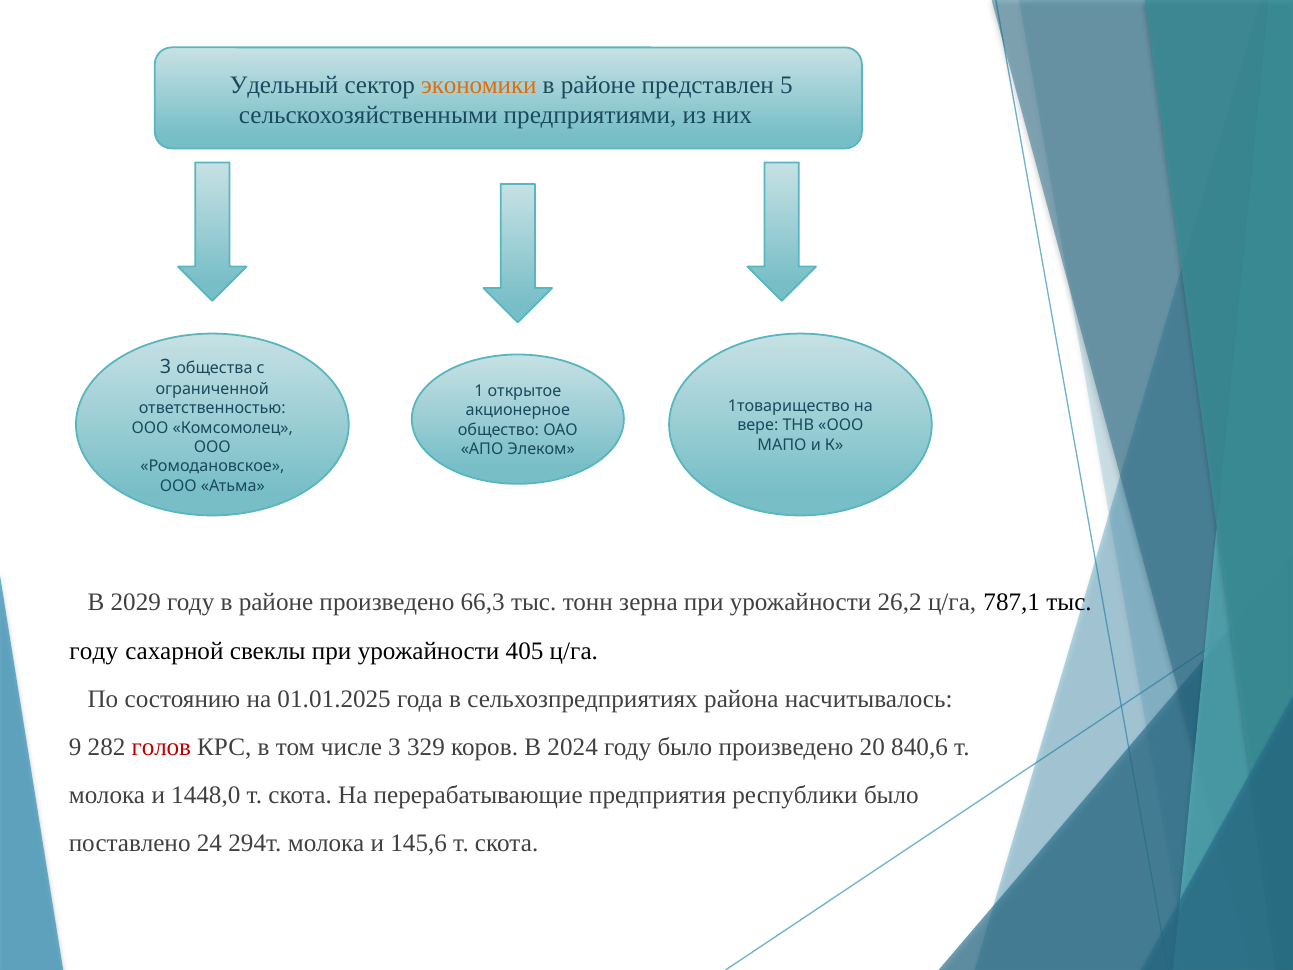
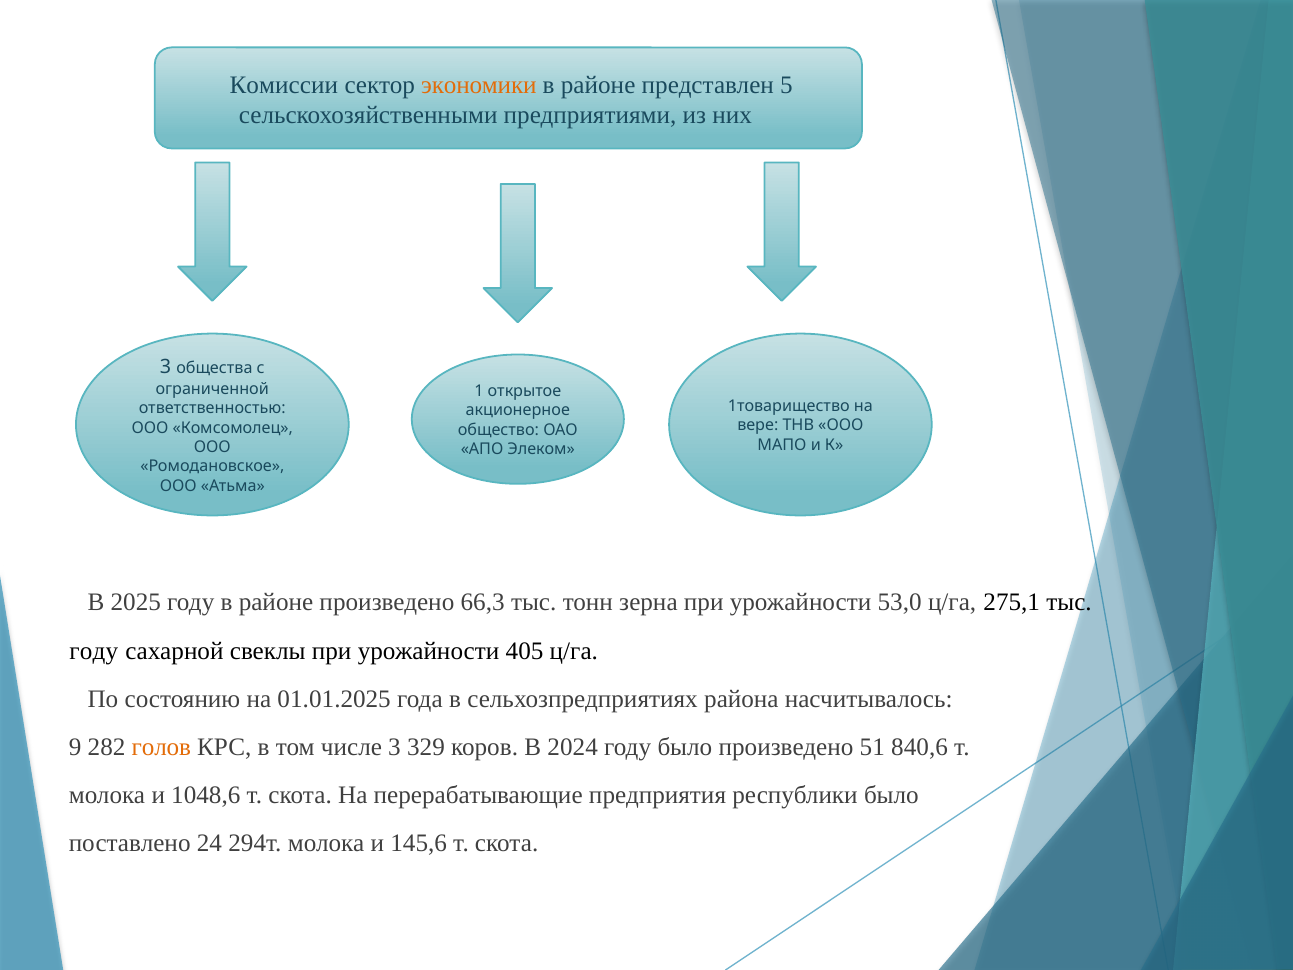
Удельный: Удельный -> Комиссии (284, 85)
2029: 2029 -> 2025 (136, 602)
26,2: 26,2 -> 53,0 (900, 602)
787,1: 787,1 -> 275,1 (1012, 602)
голов colour: red -> orange (161, 747)
20: 20 -> 51 (872, 747)
1448,0: 1448,0 -> 1048,6 (206, 795)
